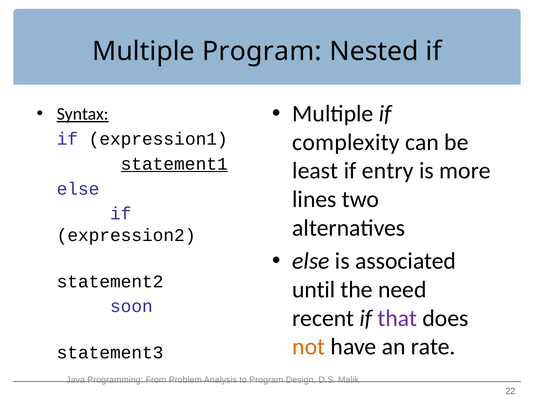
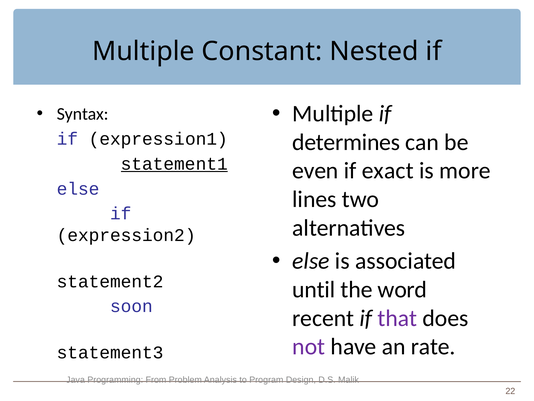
Multiple Program: Program -> Constant (262, 51)
Syntax underline: present -> none (83, 114)
complexity: complexity -> determines (346, 142)
least: least -> even (315, 171)
entry: entry -> exact (388, 171)
need: need -> word (402, 289)
not colour: orange -> purple (309, 346)
